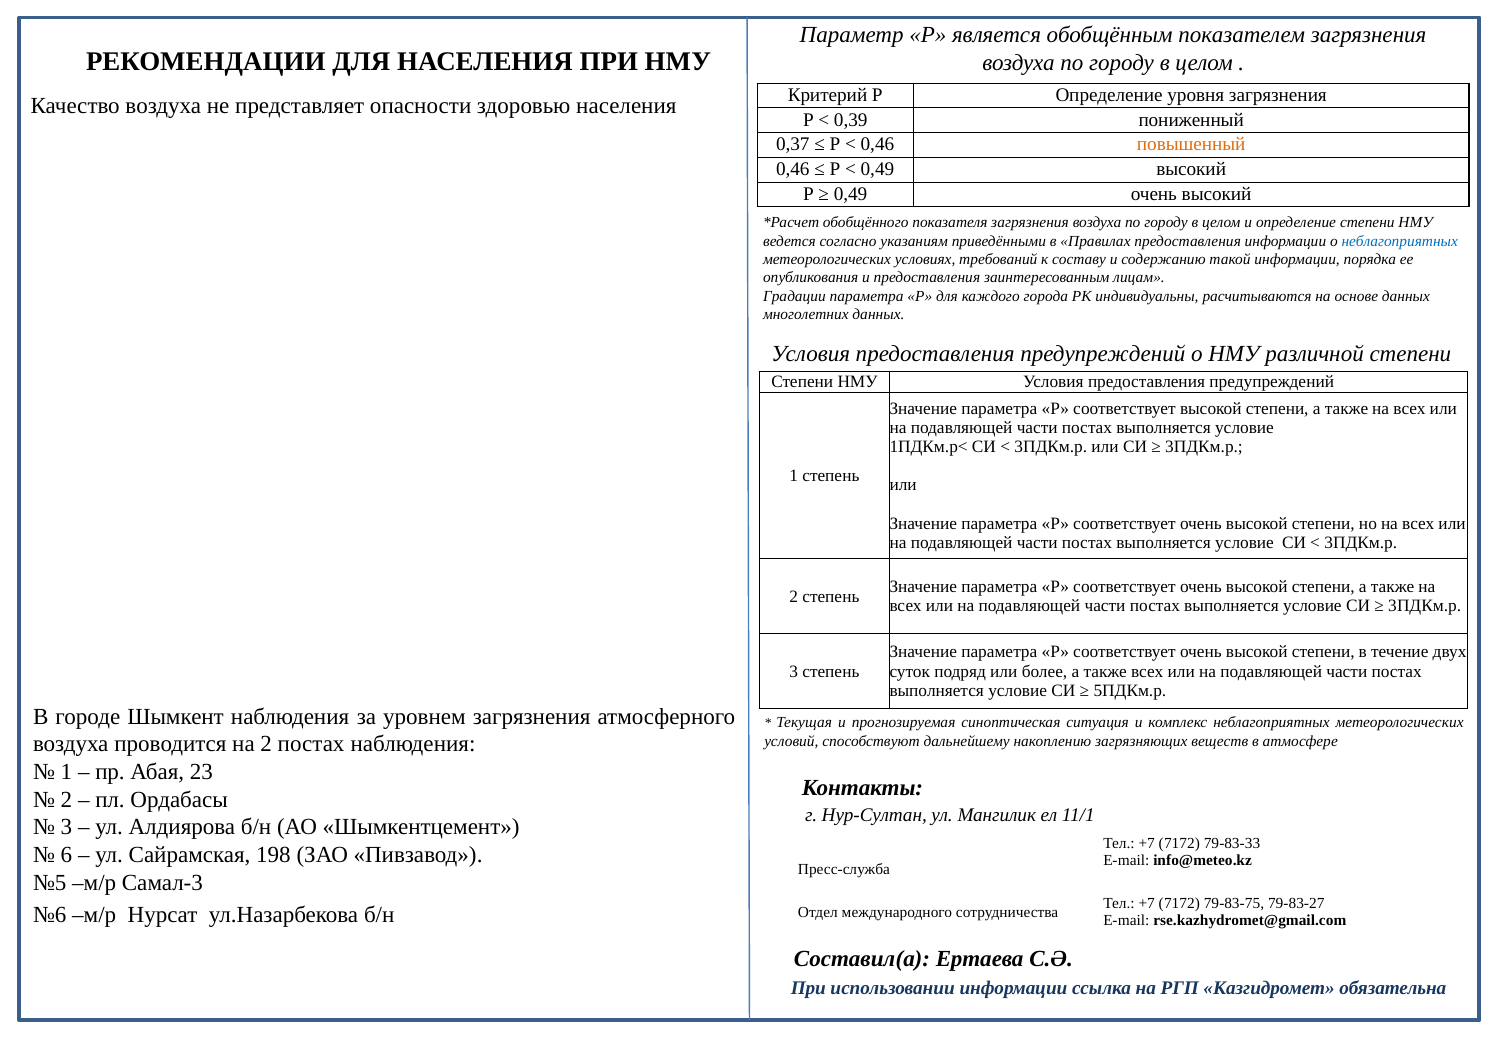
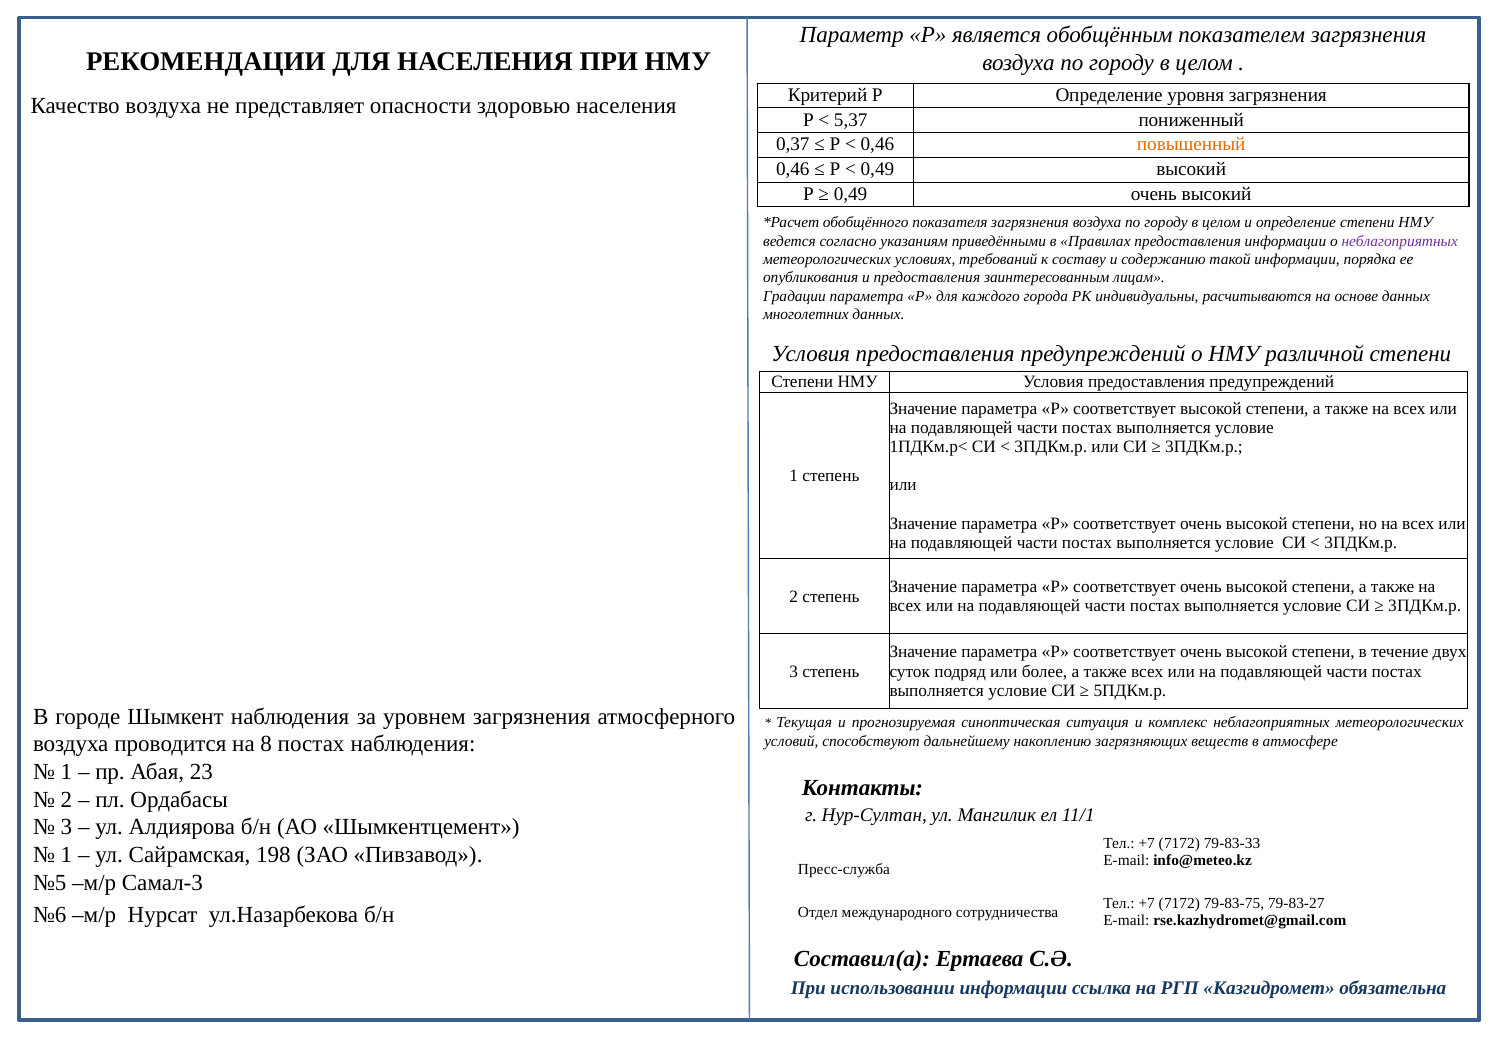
0,39: 0,39 -> 5,37 (851, 120)
неблагоприятных colour: blue -> purple (1400, 241)
на 2: 2 -> 8 (266, 744)
6: 6 -> 1 (67, 855)
